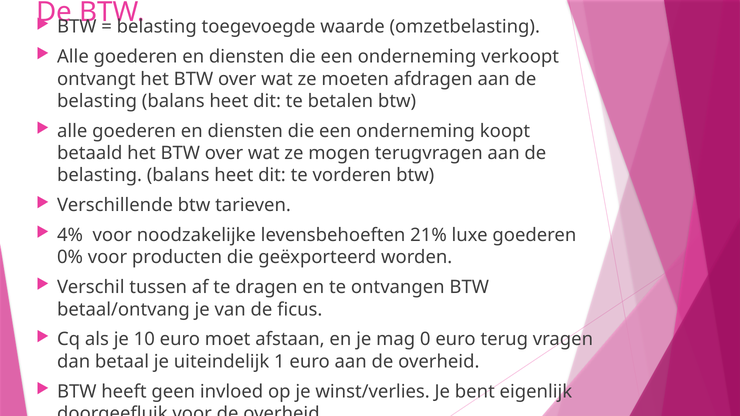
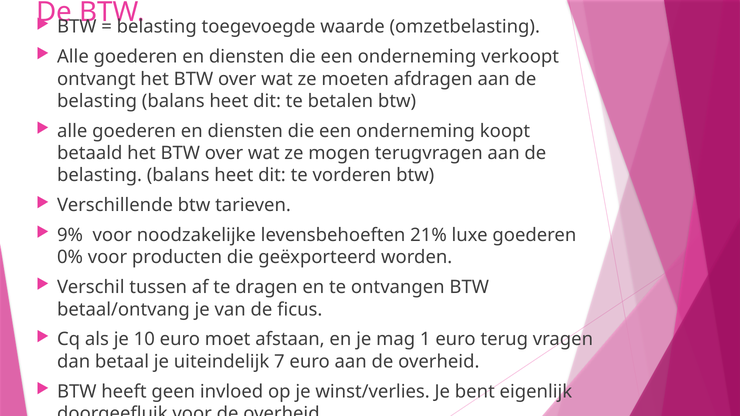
4%: 4% -> 9% (70, 235)
0: 0 -> 1 (425, 340)
1: 1 -> 7 (279, 362)
